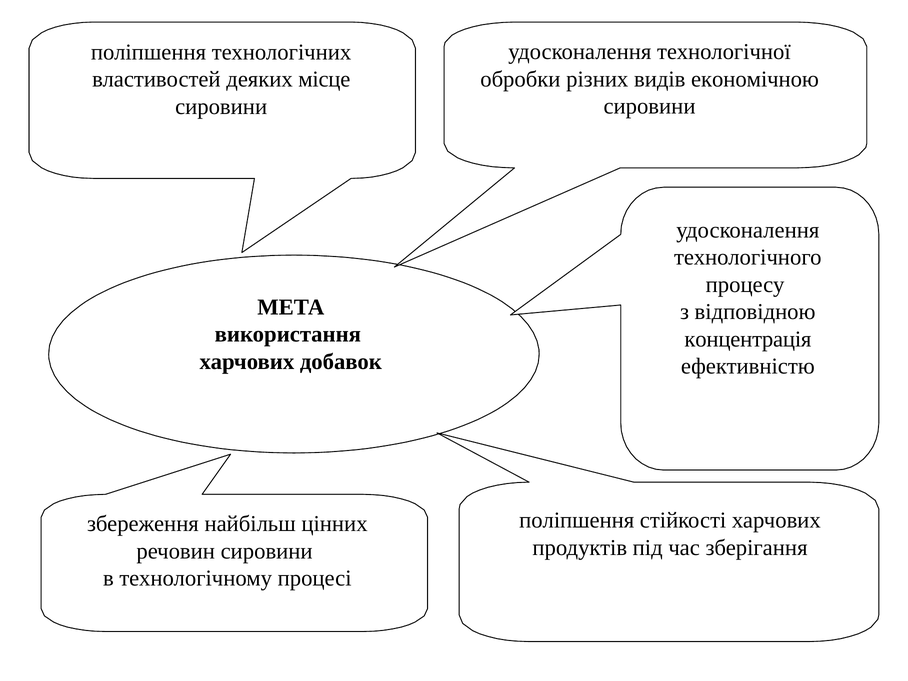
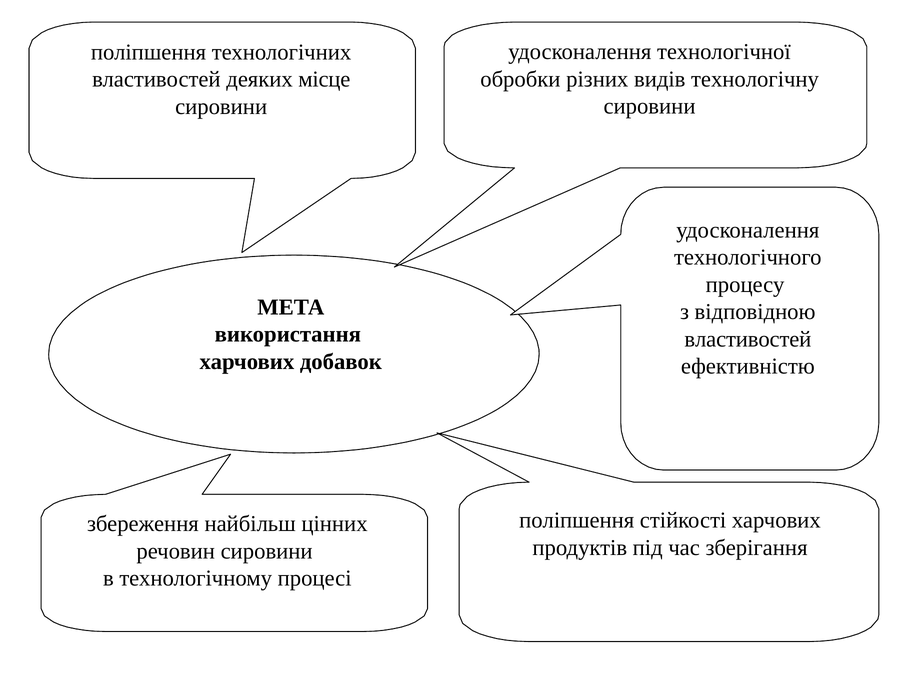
економічною: економічною -> технологічну (755, 79)
концентрація: концентрація -> властивостей (748, 339)
